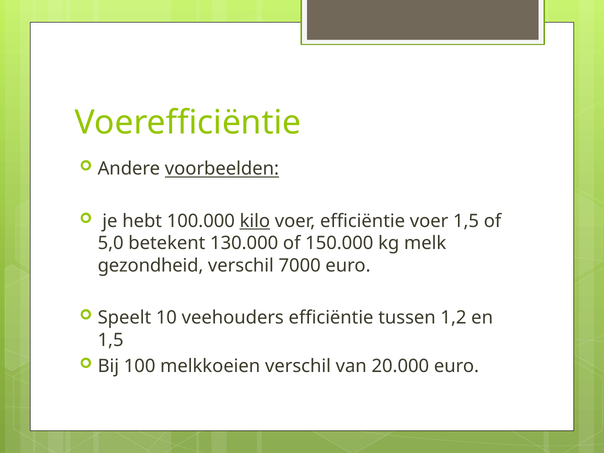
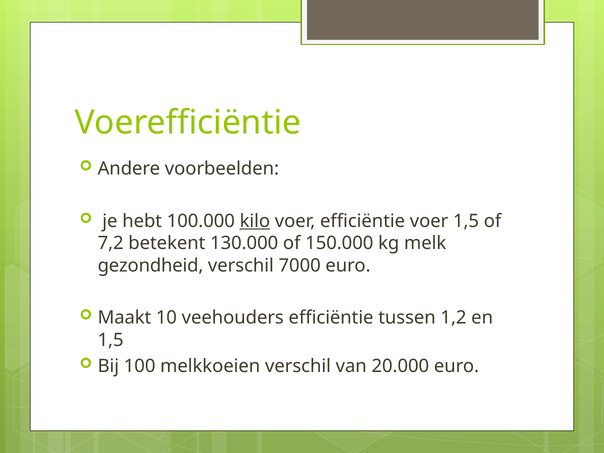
voorbeelden underline: present -> none (222, 169)
5,0: 5,0 -> 7,2 (111, 243)
Speelt: Speelt -> Maakt (124, 318)
